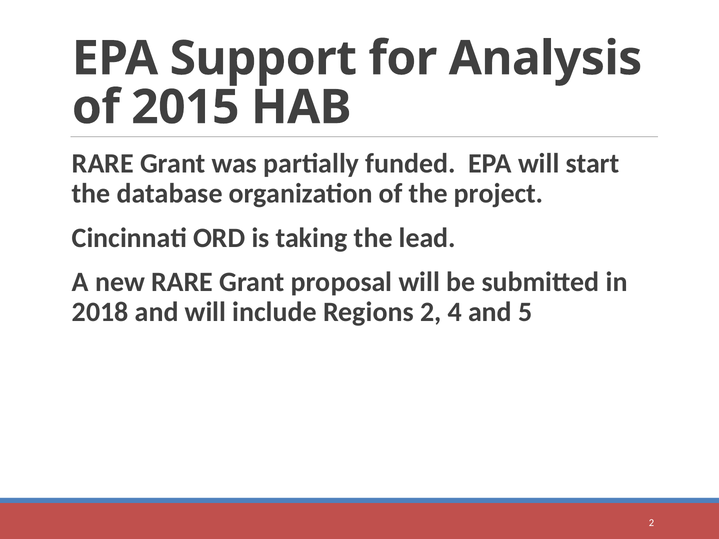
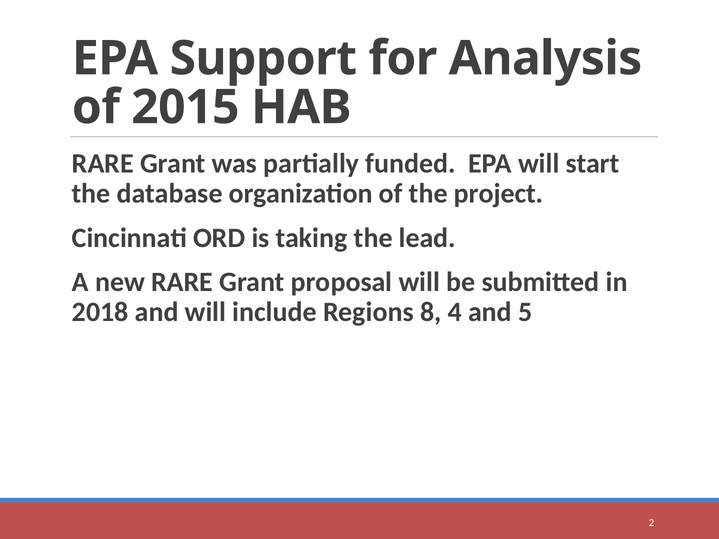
Regions 2: 2 -> 8 (431, 312)
